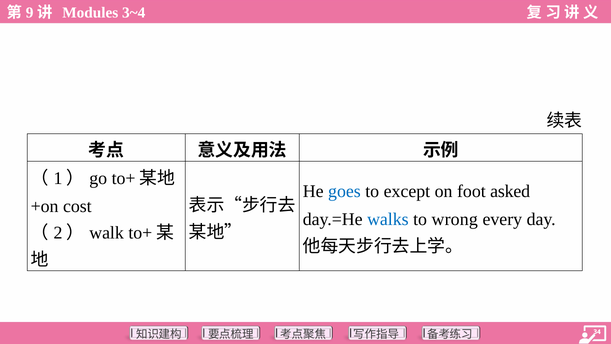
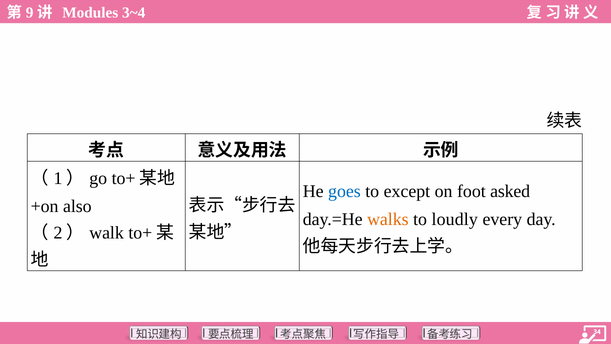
cost: cost -> also (77, 206)
walks colour: blue -> orange (388, 219)
wrong: wrong -> loudly (455, 219)
